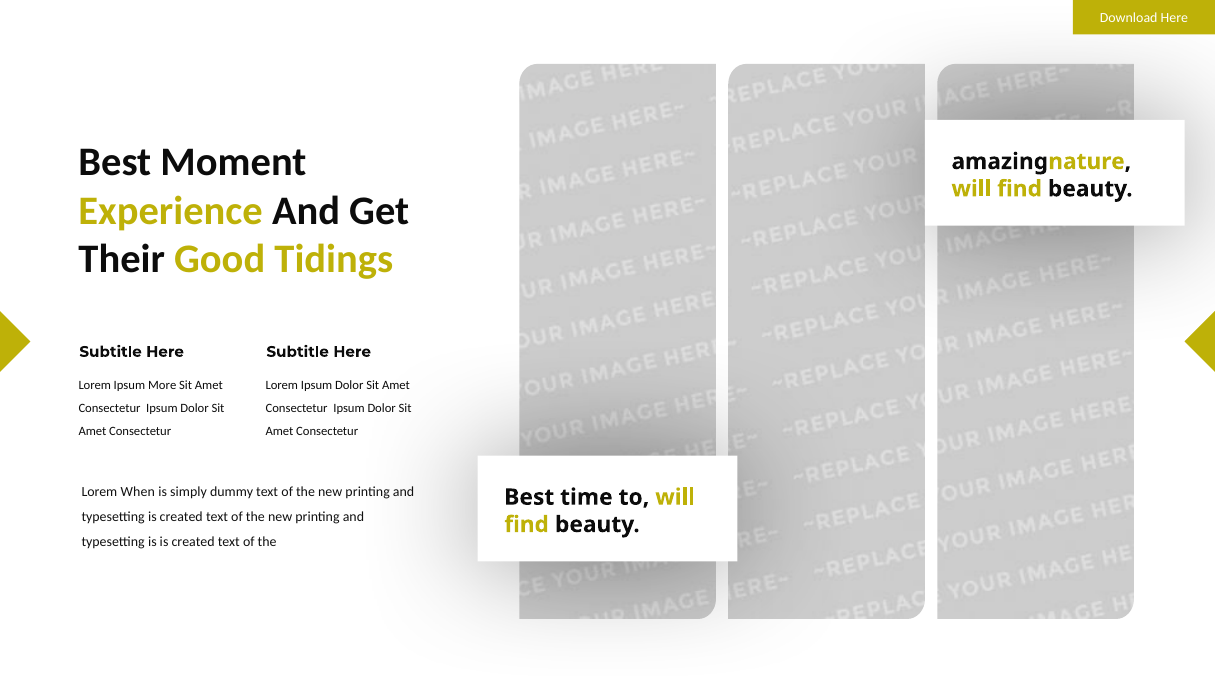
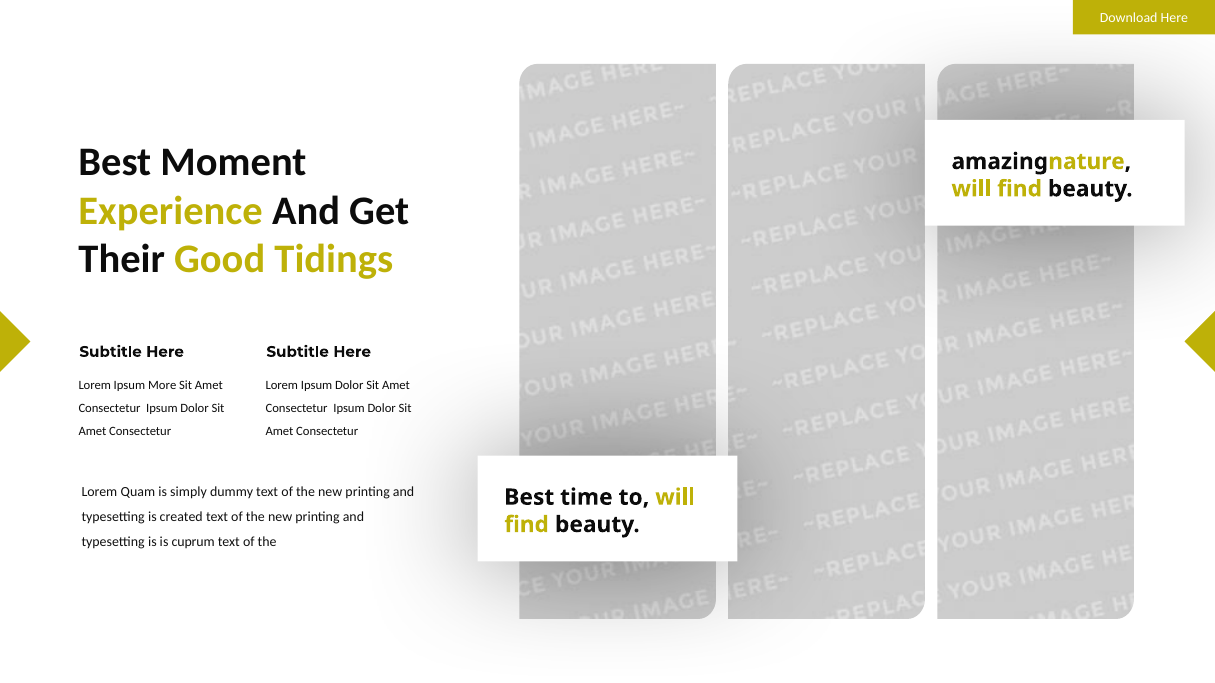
When: When -> Quam (138, 493)
is is created: created -> cuprum (193, 543)
